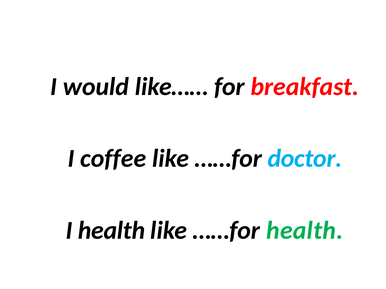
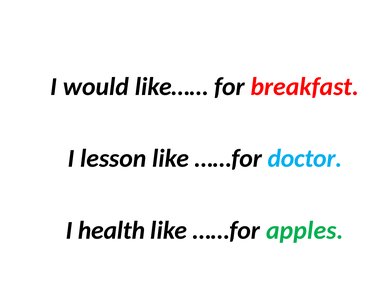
coffee: coffee -> lesson (113, 159)
……for health: health -> apples (305, 231)
